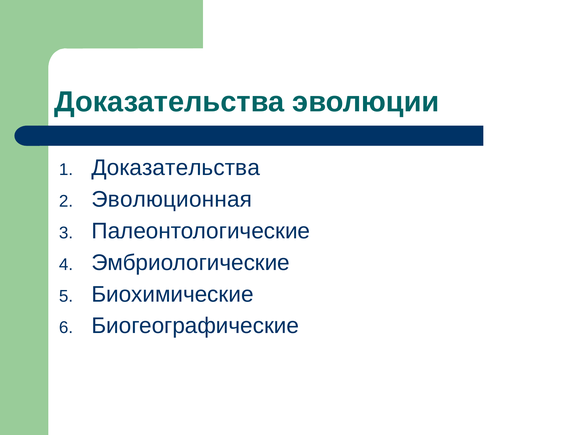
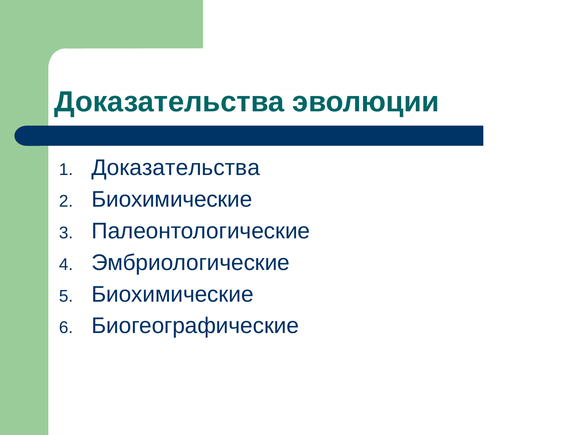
Эволюционная: Эволюционная -> Биохимические (172, 199)
